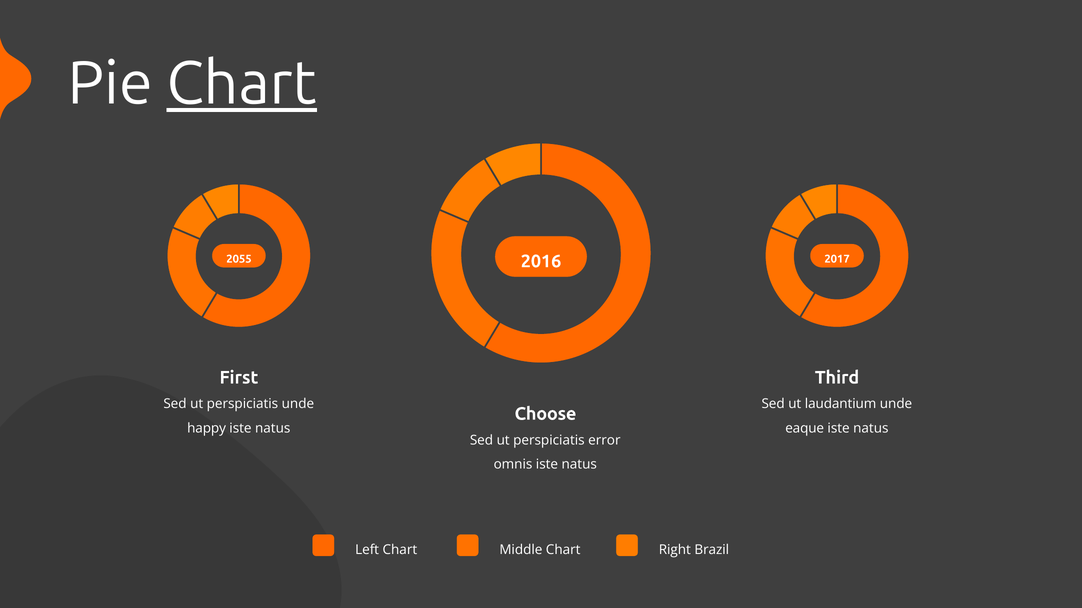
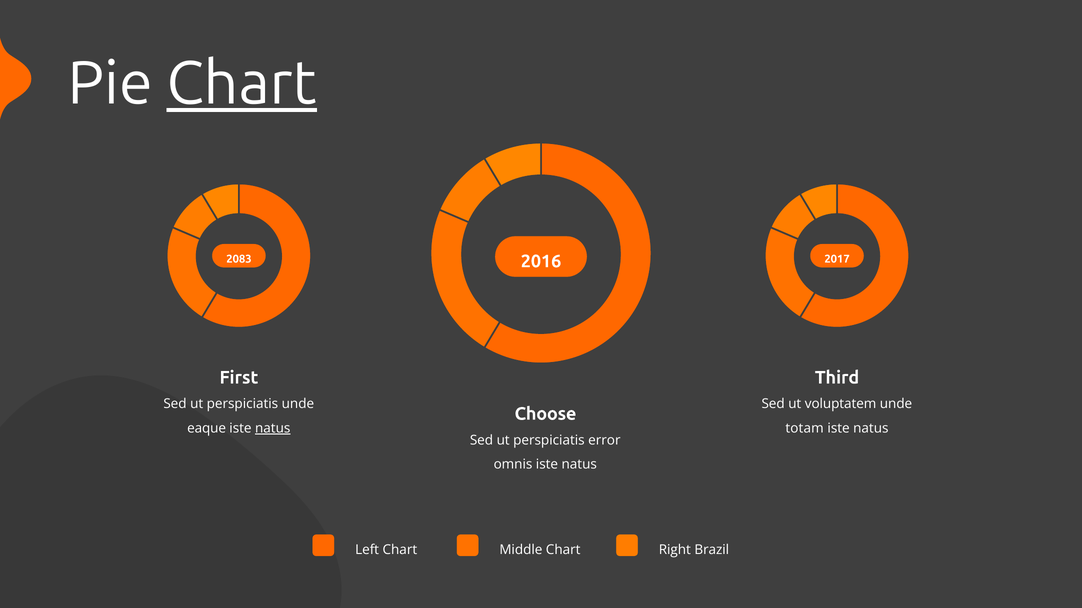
2055: 2055 -> 2083 (239, 259)
laudantium: laudantium -> voluptatem (841, 404)
happy: happy -> eaque (207, 429)
natus underline: none -> present (273, 429)
eaque: eaque -> totam (805, 429)
